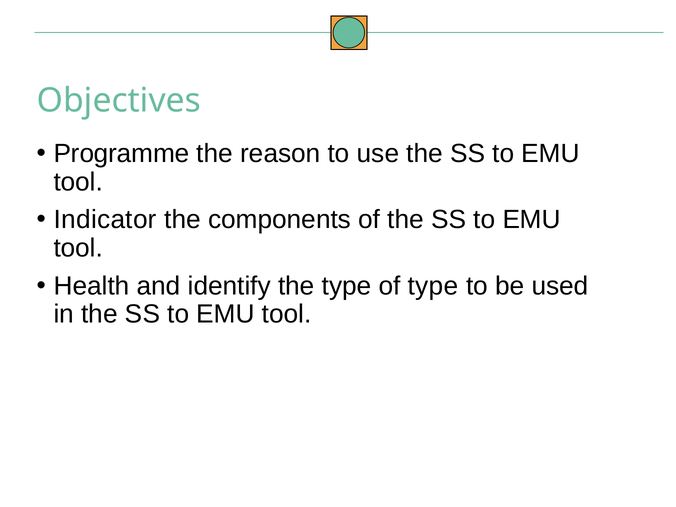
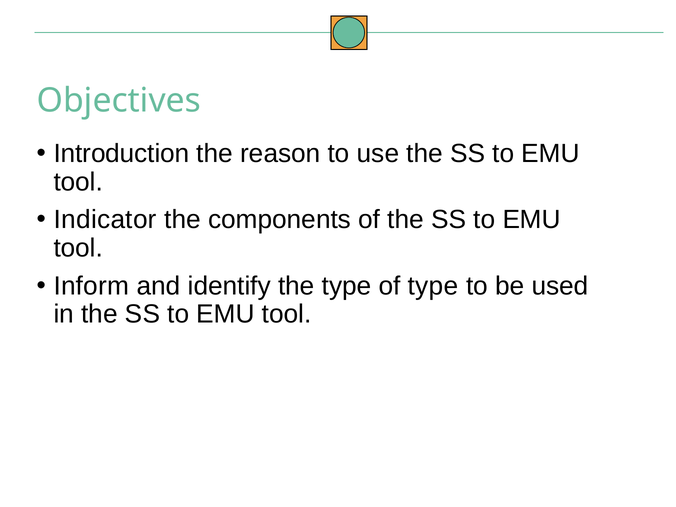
Programme: Programme -> Introduction (122, 154)
Health: Health -> Inform (91, 286)
